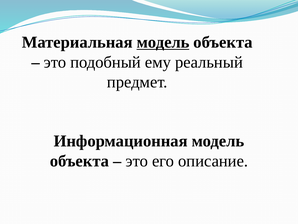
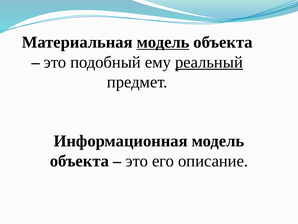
реальный underline: none -> present (209, 62)
